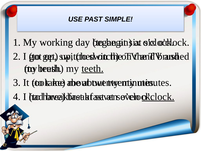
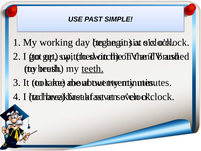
o’clock underline: present -> none (158, 97)
